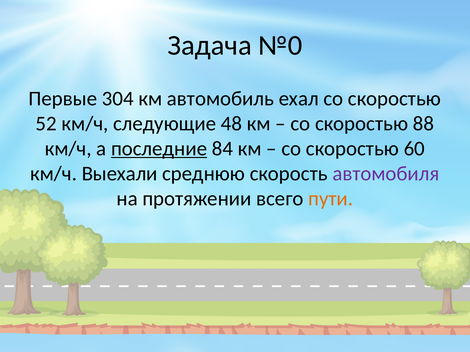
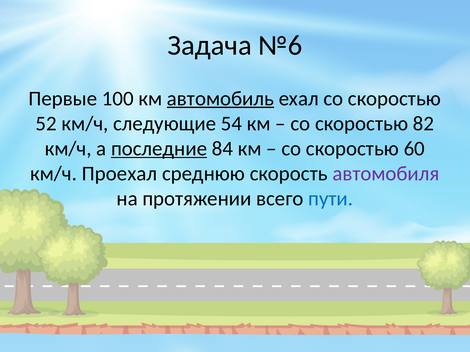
№0: №0 -> №6 (280, 45)
304: 304 -> 100 (118, 99)
автомобиль underline: none -> present (220, 99)
48: 48 -> 54 (231, 124)
88: 88 -> 82 (423, 124)
Выехали: Выехали -> Проехал (120, 174)
пути colour: orange -> blue (331, 199)
